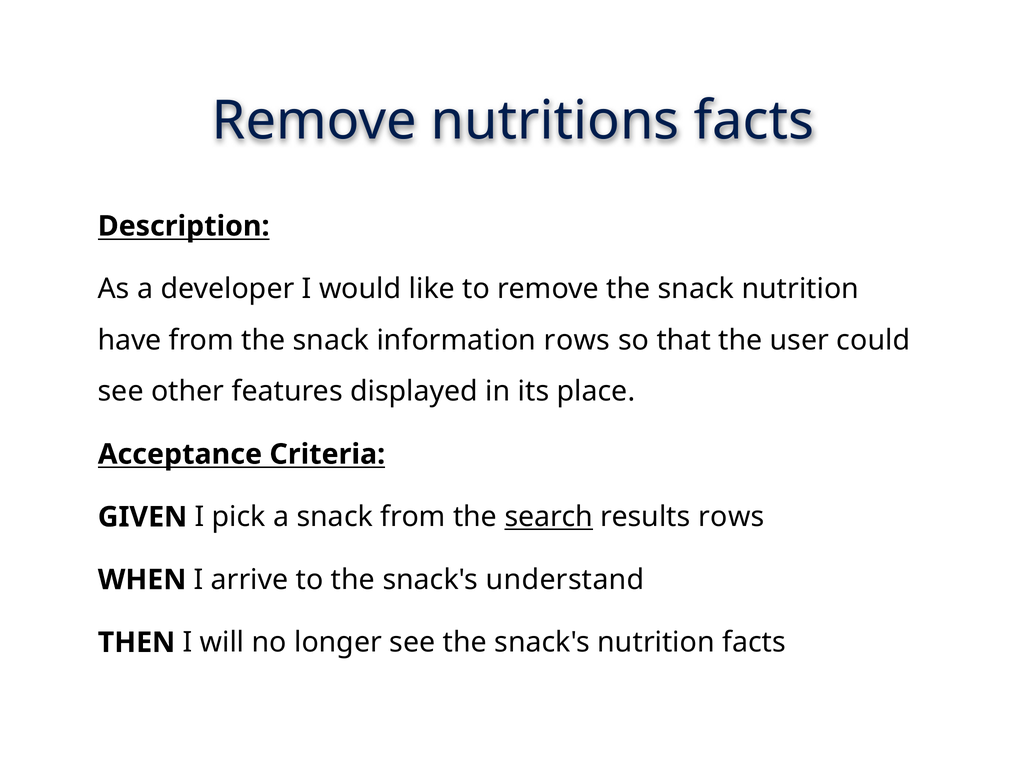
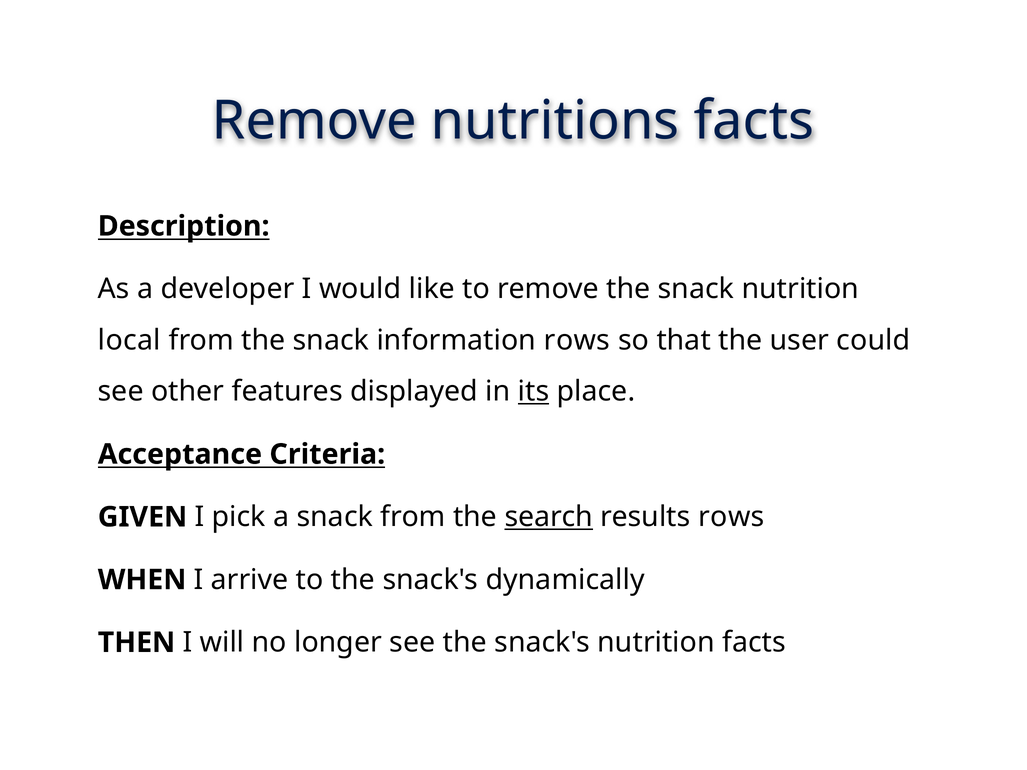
have: have -> local (129, 340)
its underline: none -> present (534, 392)
understand: understand -> dynamically (565, 580)
